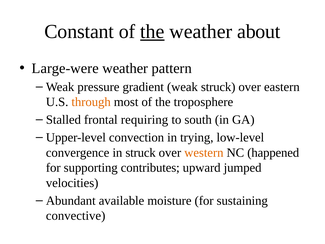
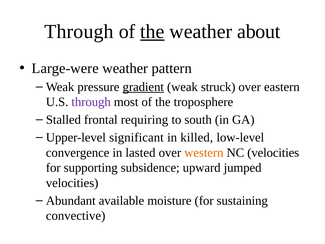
Constant: Constant -> Through (79, 31)
gradient underline: none -> present (143, 87)
through colour: orange -> purple (91, 102)
convection: convection -> significant (136, 137)
trying: trying -> killed (197, 137)
in struck: struck -> lasted (140, 152)
NC happened: happened -> velocities (273, 152)
contributes: contributes -> subsidence (150, 168)
